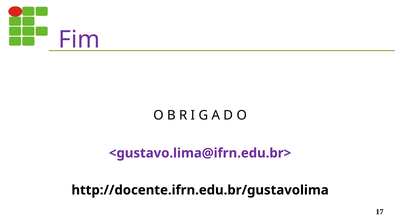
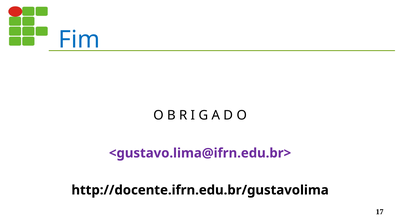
Fim colour: purple -> blue (79, 40)
